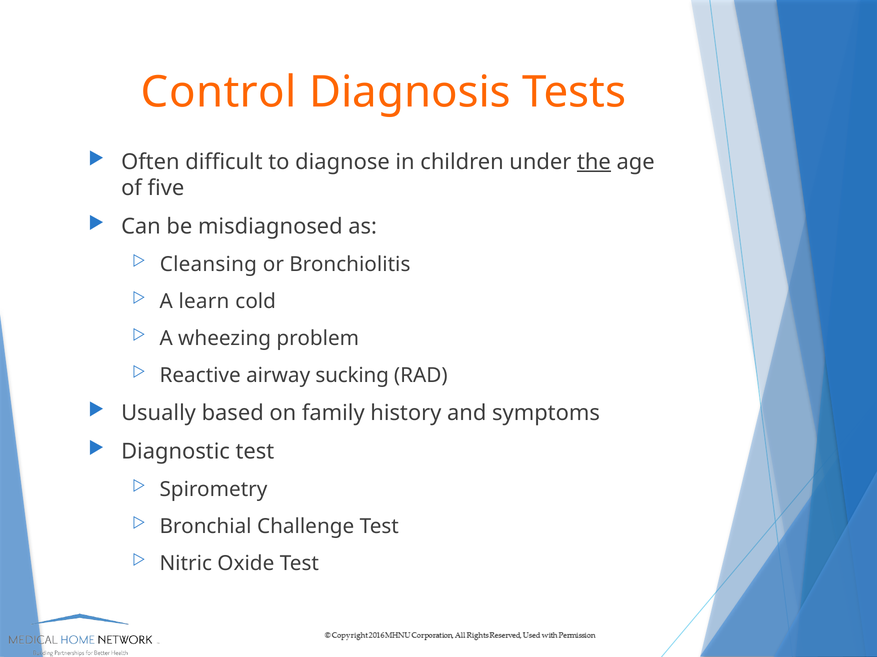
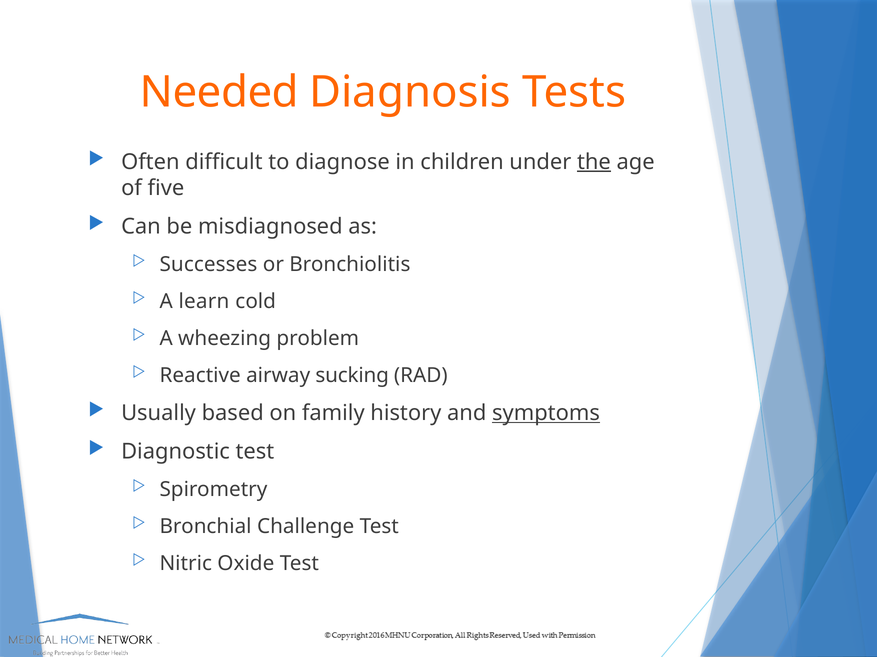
Control: Control -> Needed (219, 92)
Cleansing: Cleansing -> Successes (208, 265)
symptoms underline: none -> present (546, 414)
